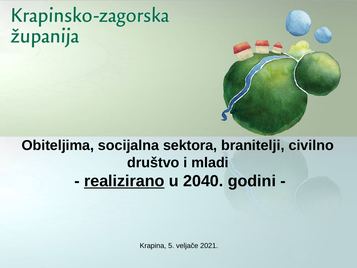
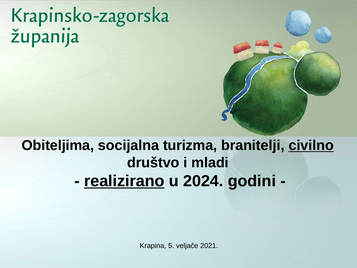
sektora: sektora -> turizma (190, 145)
civilno underline: none -> present (311, 145)
2040: 2040 -> 2024 (203, 181)
